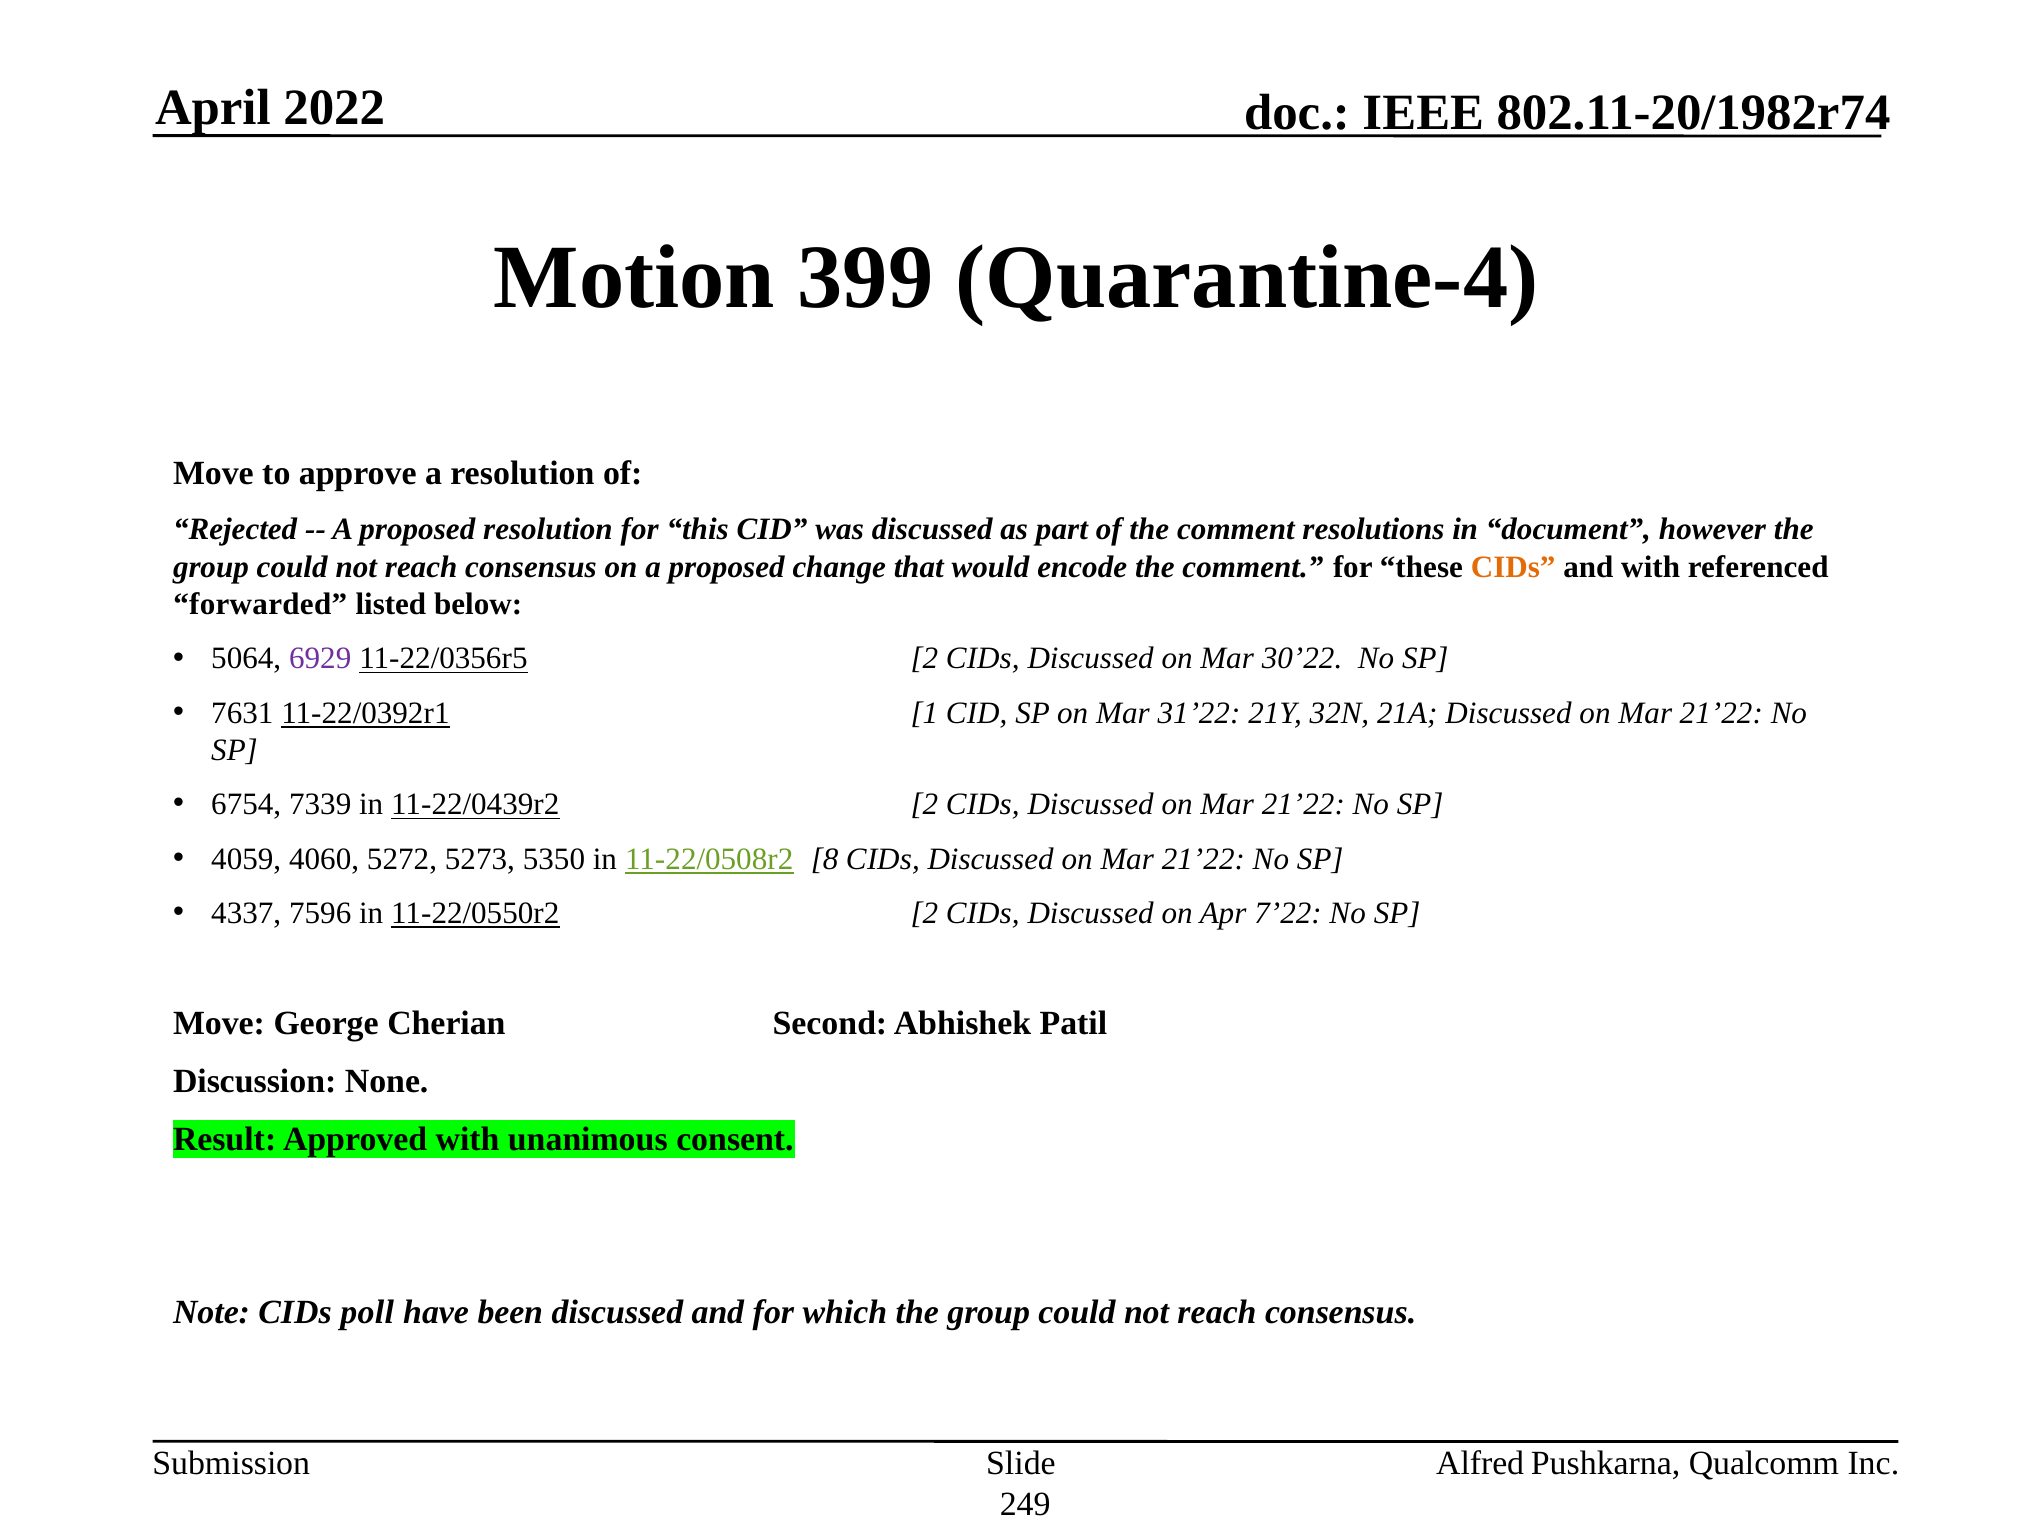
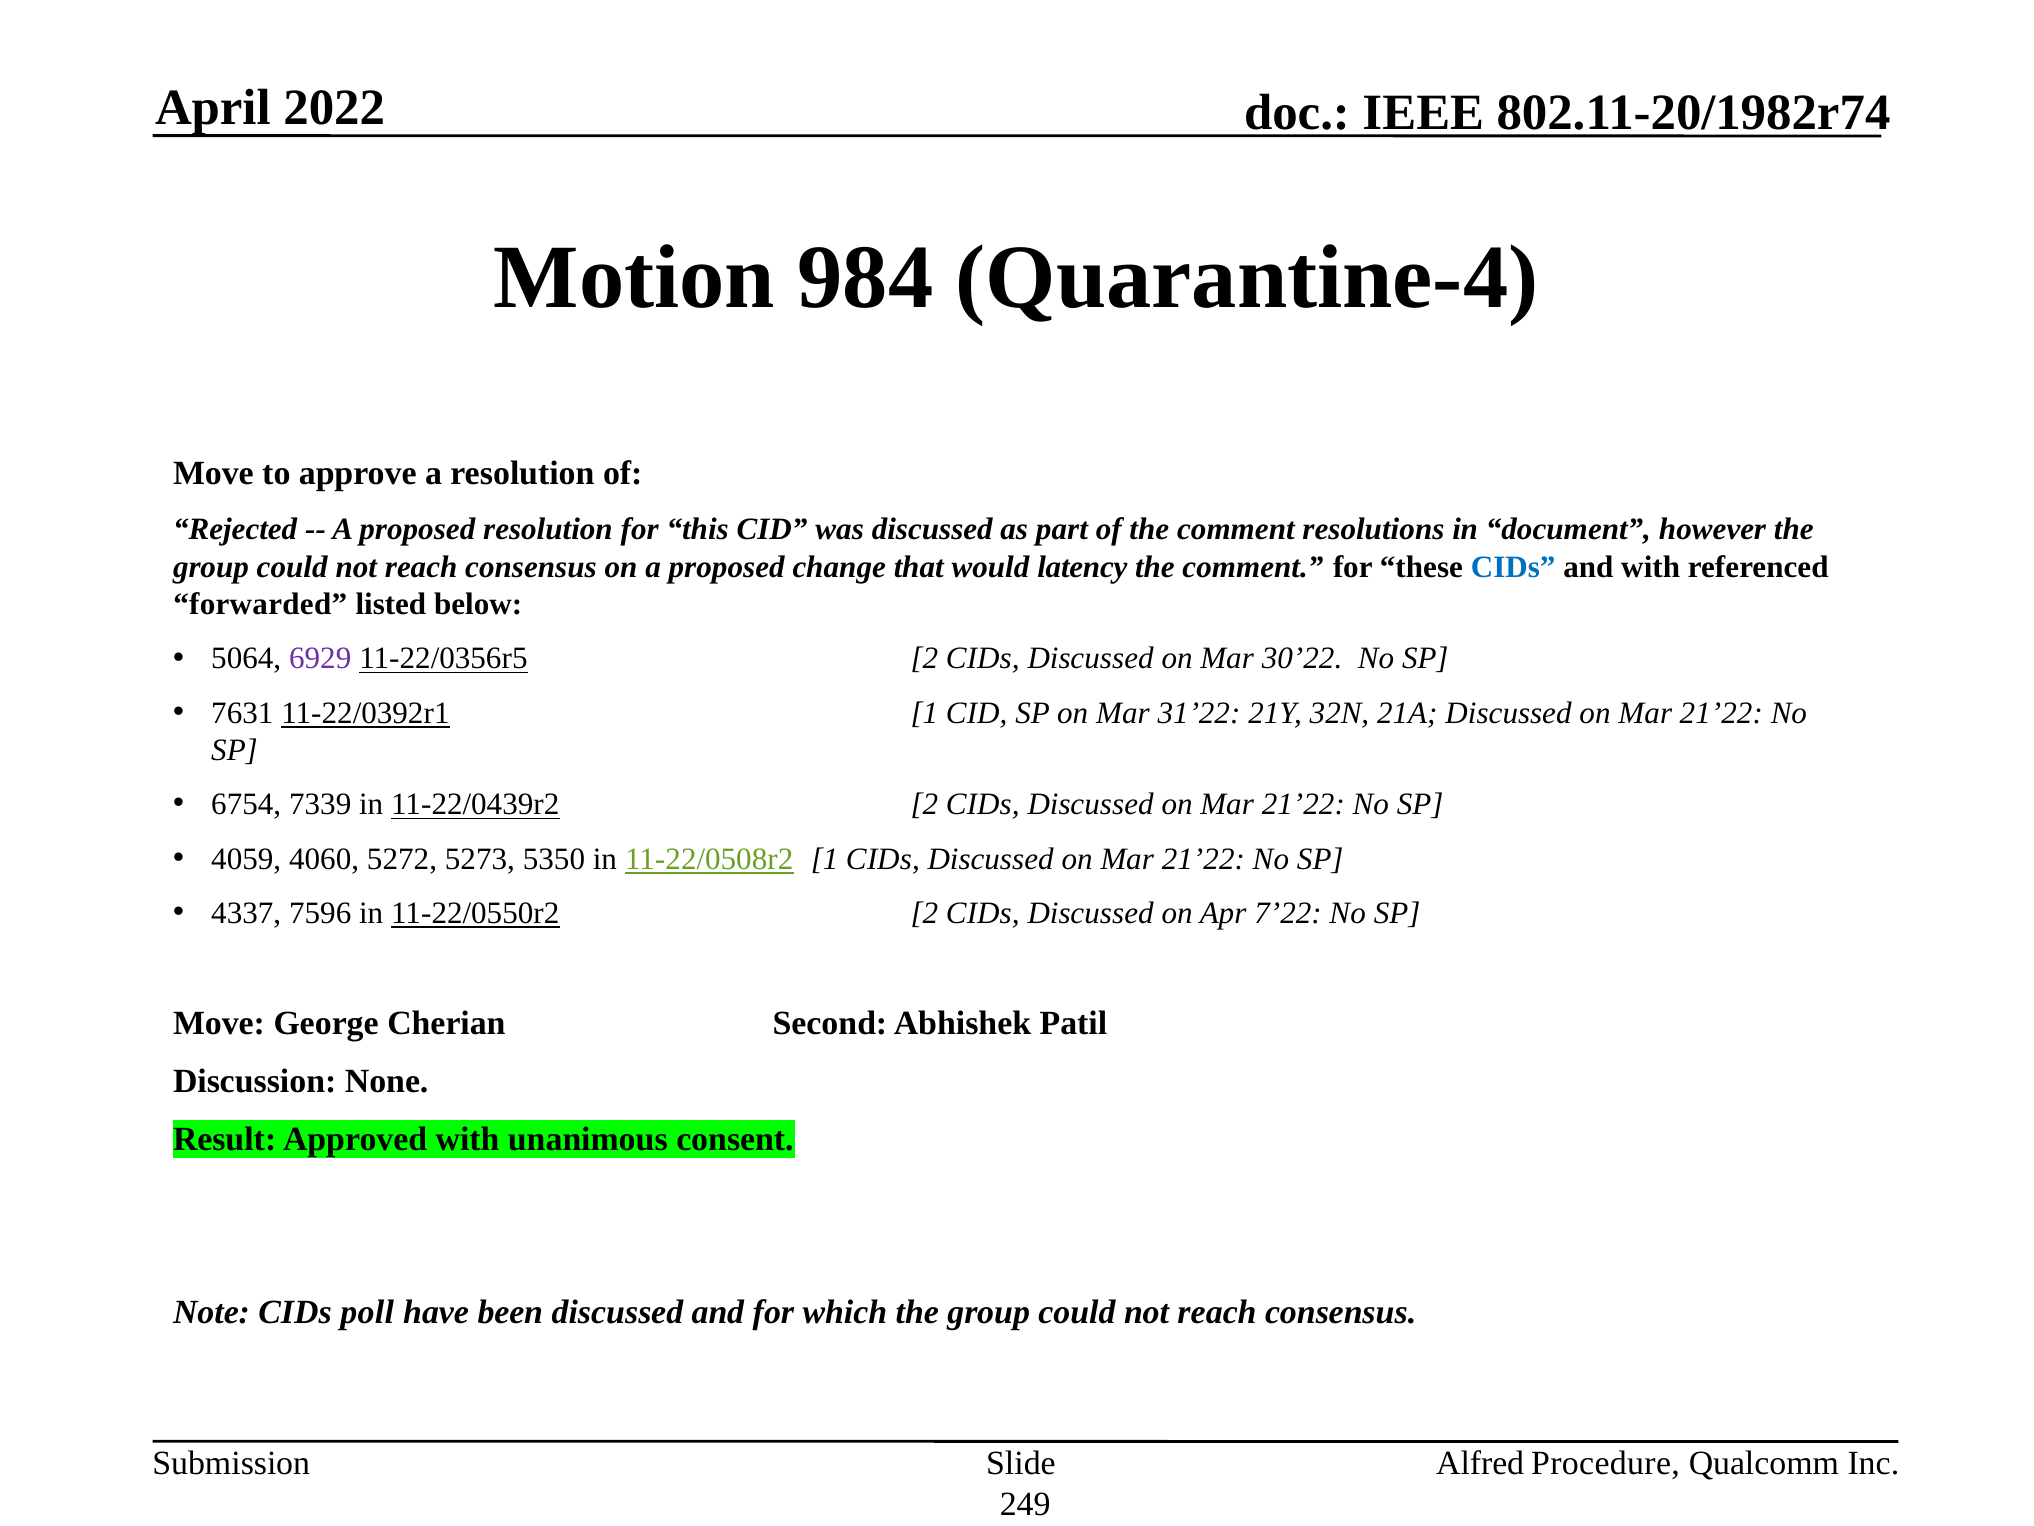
399: 399 -> 984 (865, 277)
encode: encode -> latency (1082, 567)
CIDs colour: orange -> blue (1513, 567)
11-22/0508r2 8: 8 -> 1 (825, 859)
Pushkarna: Pushkarna -> Procedure (1605, 1463)
